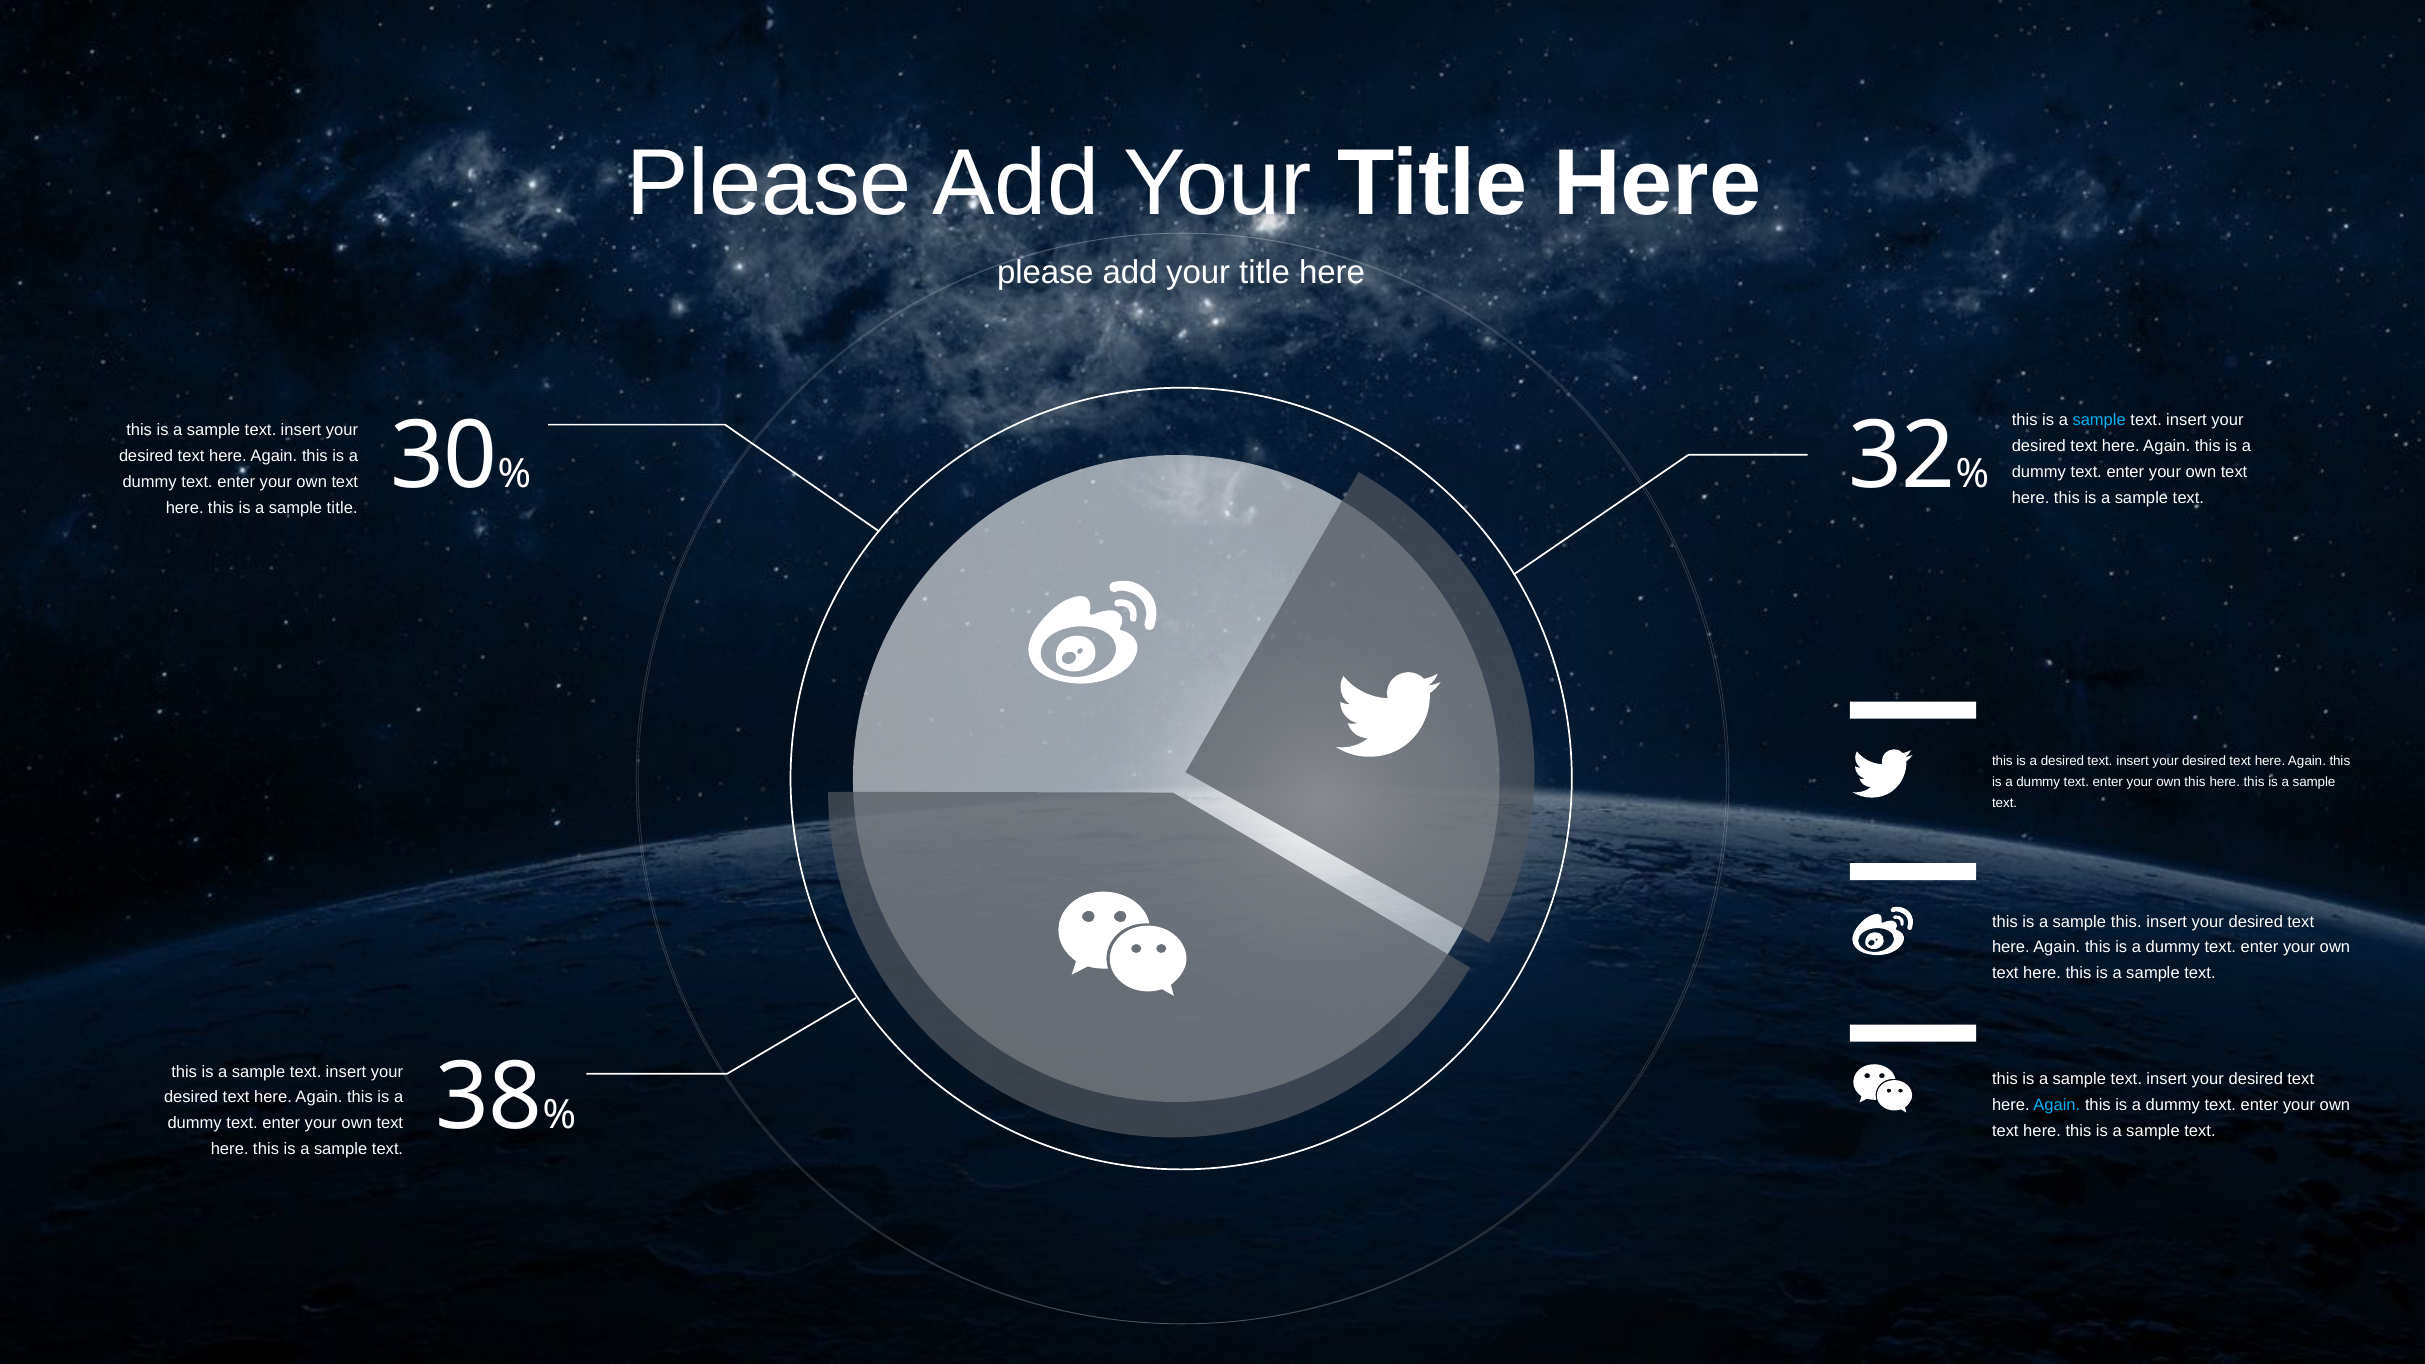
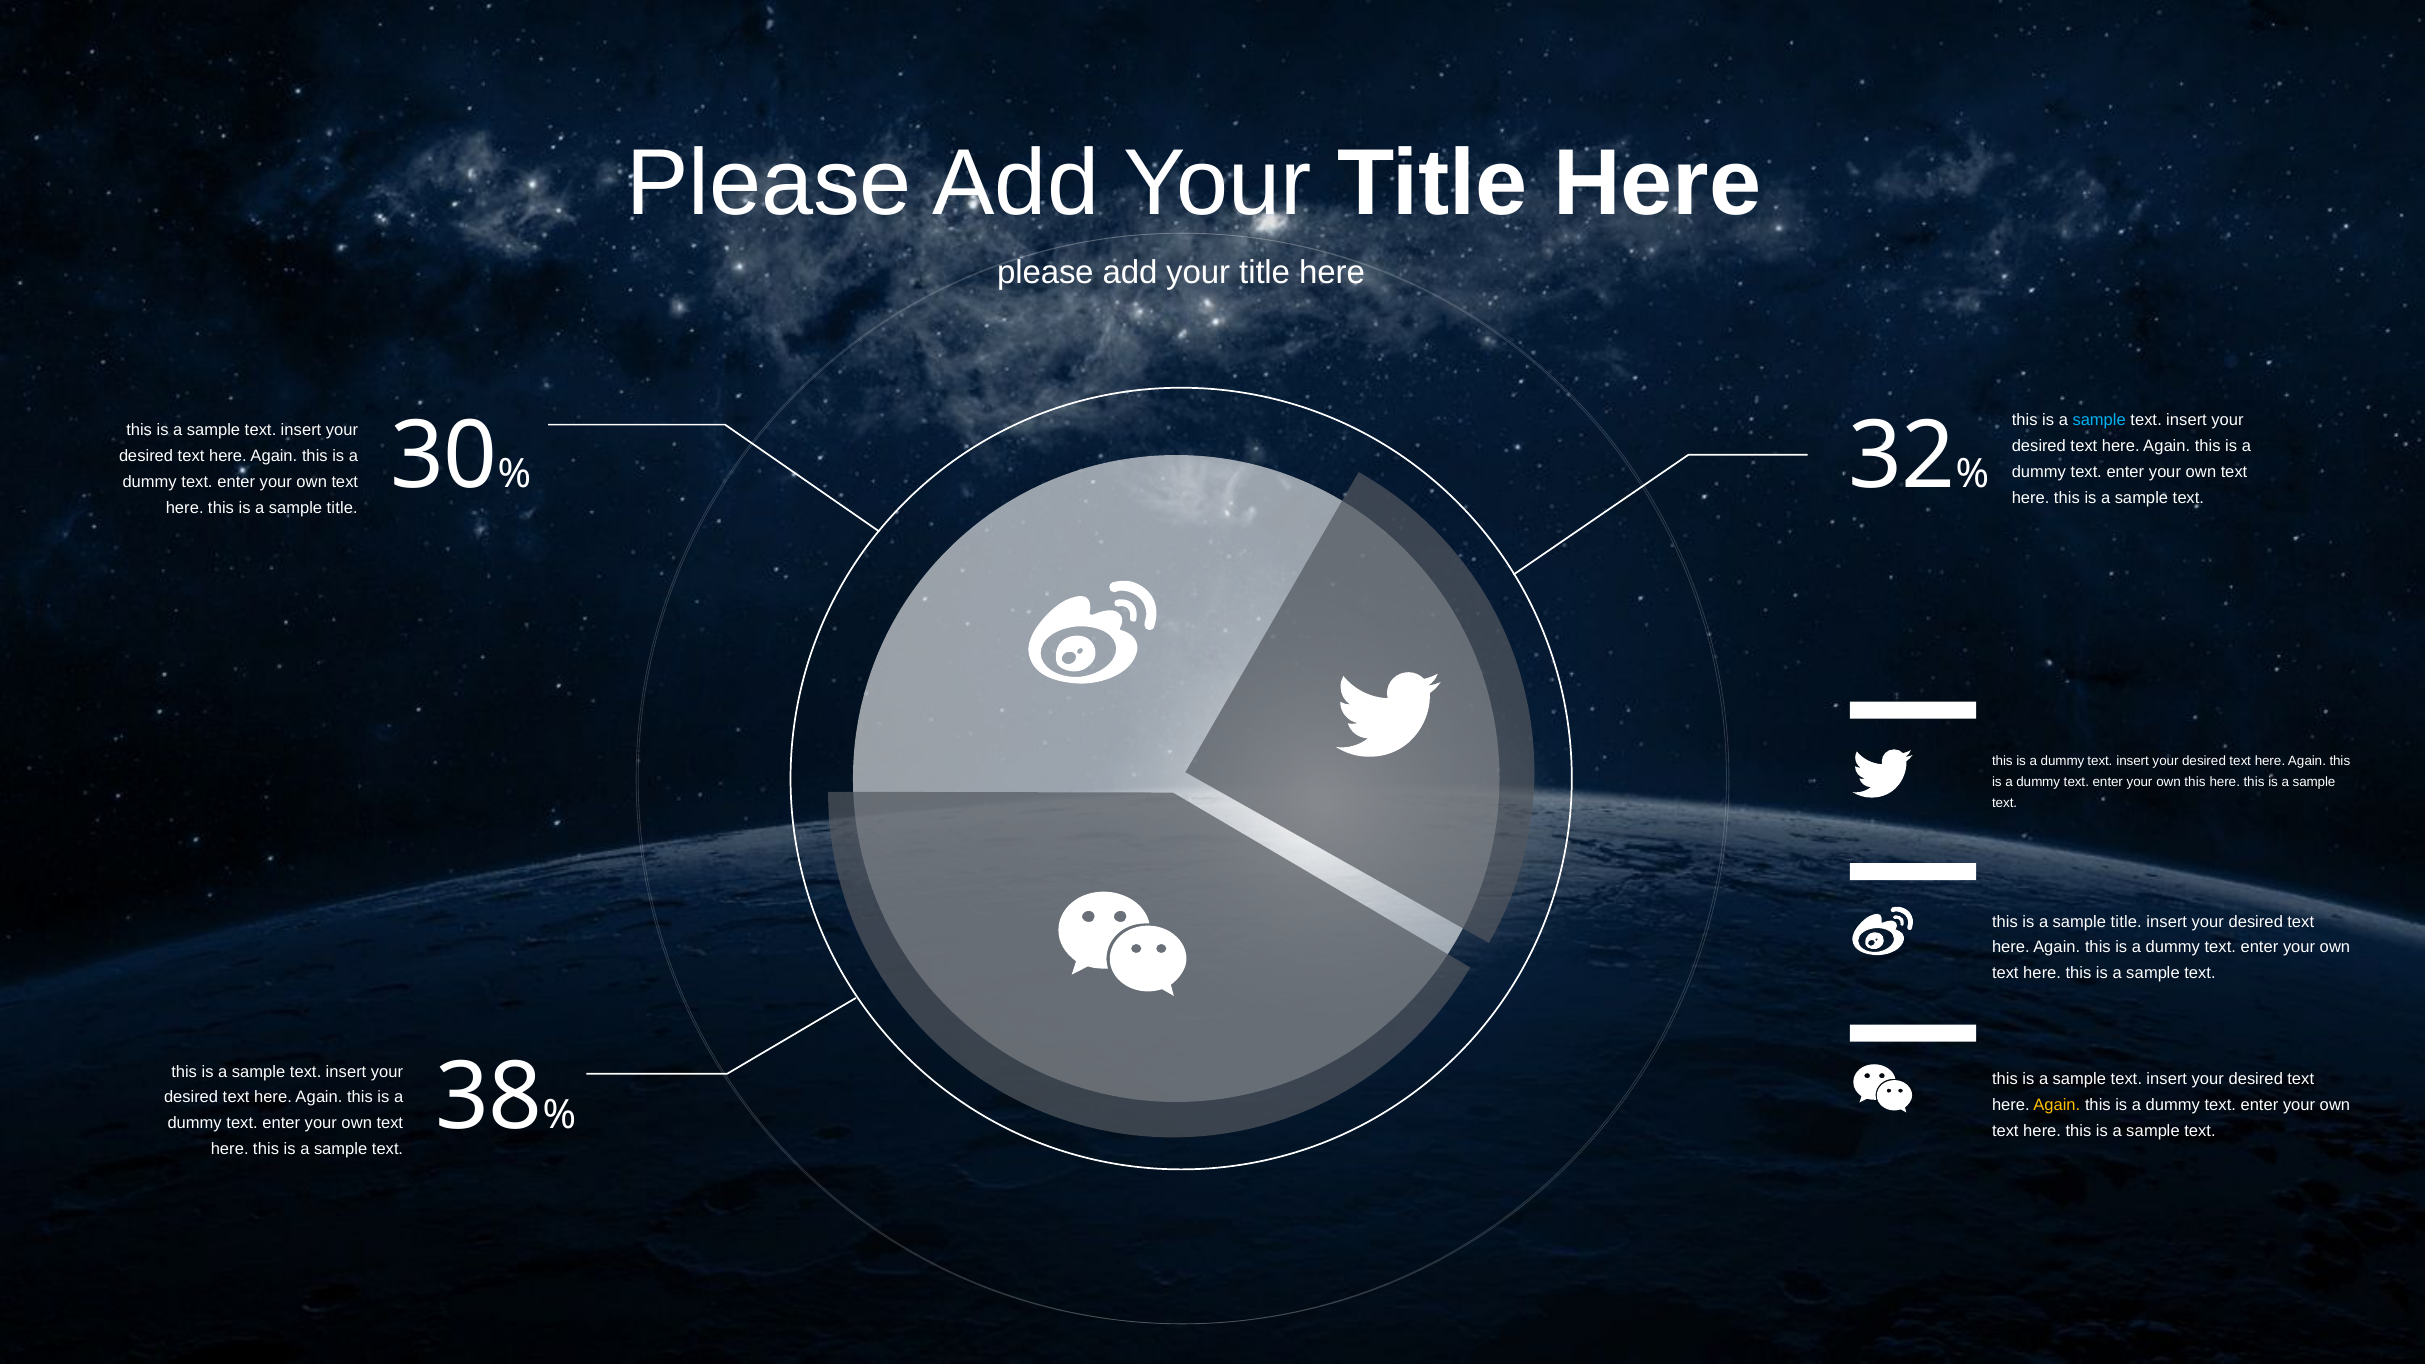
desired: desired -> dummy (2063, 761)
this: this -> title (2126, 922)
Again colour: light blue -> yellow (2057, 1105)
